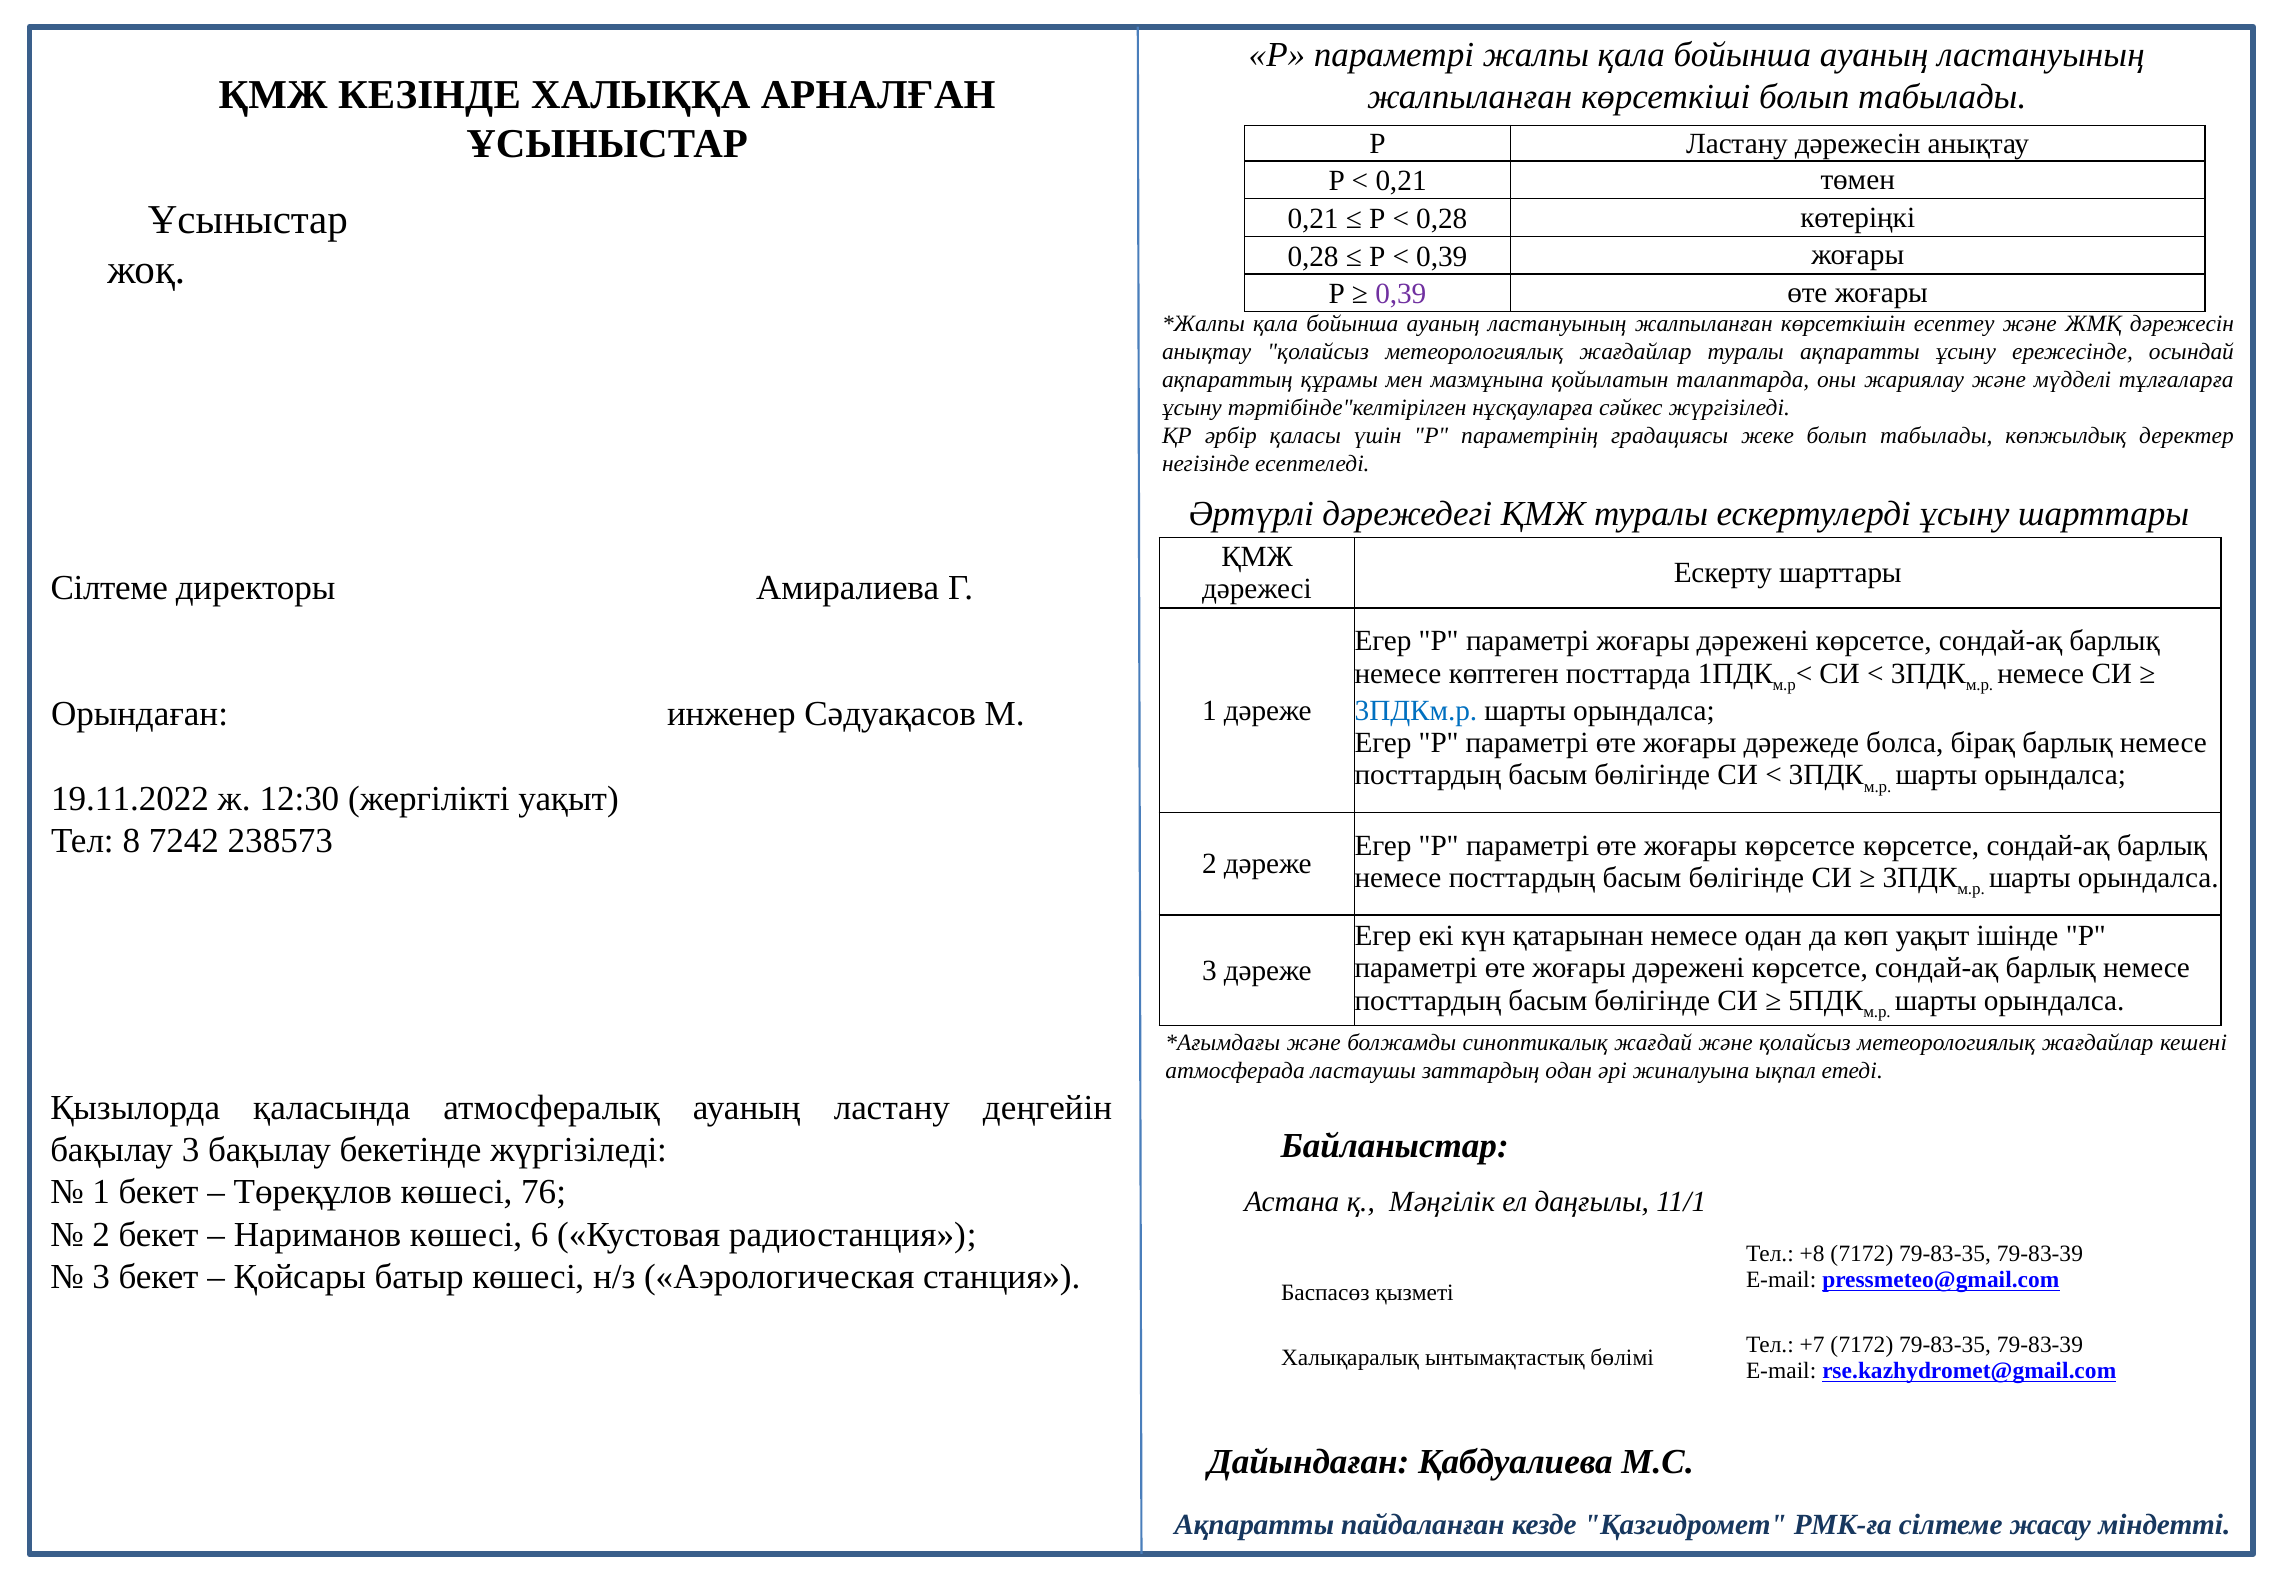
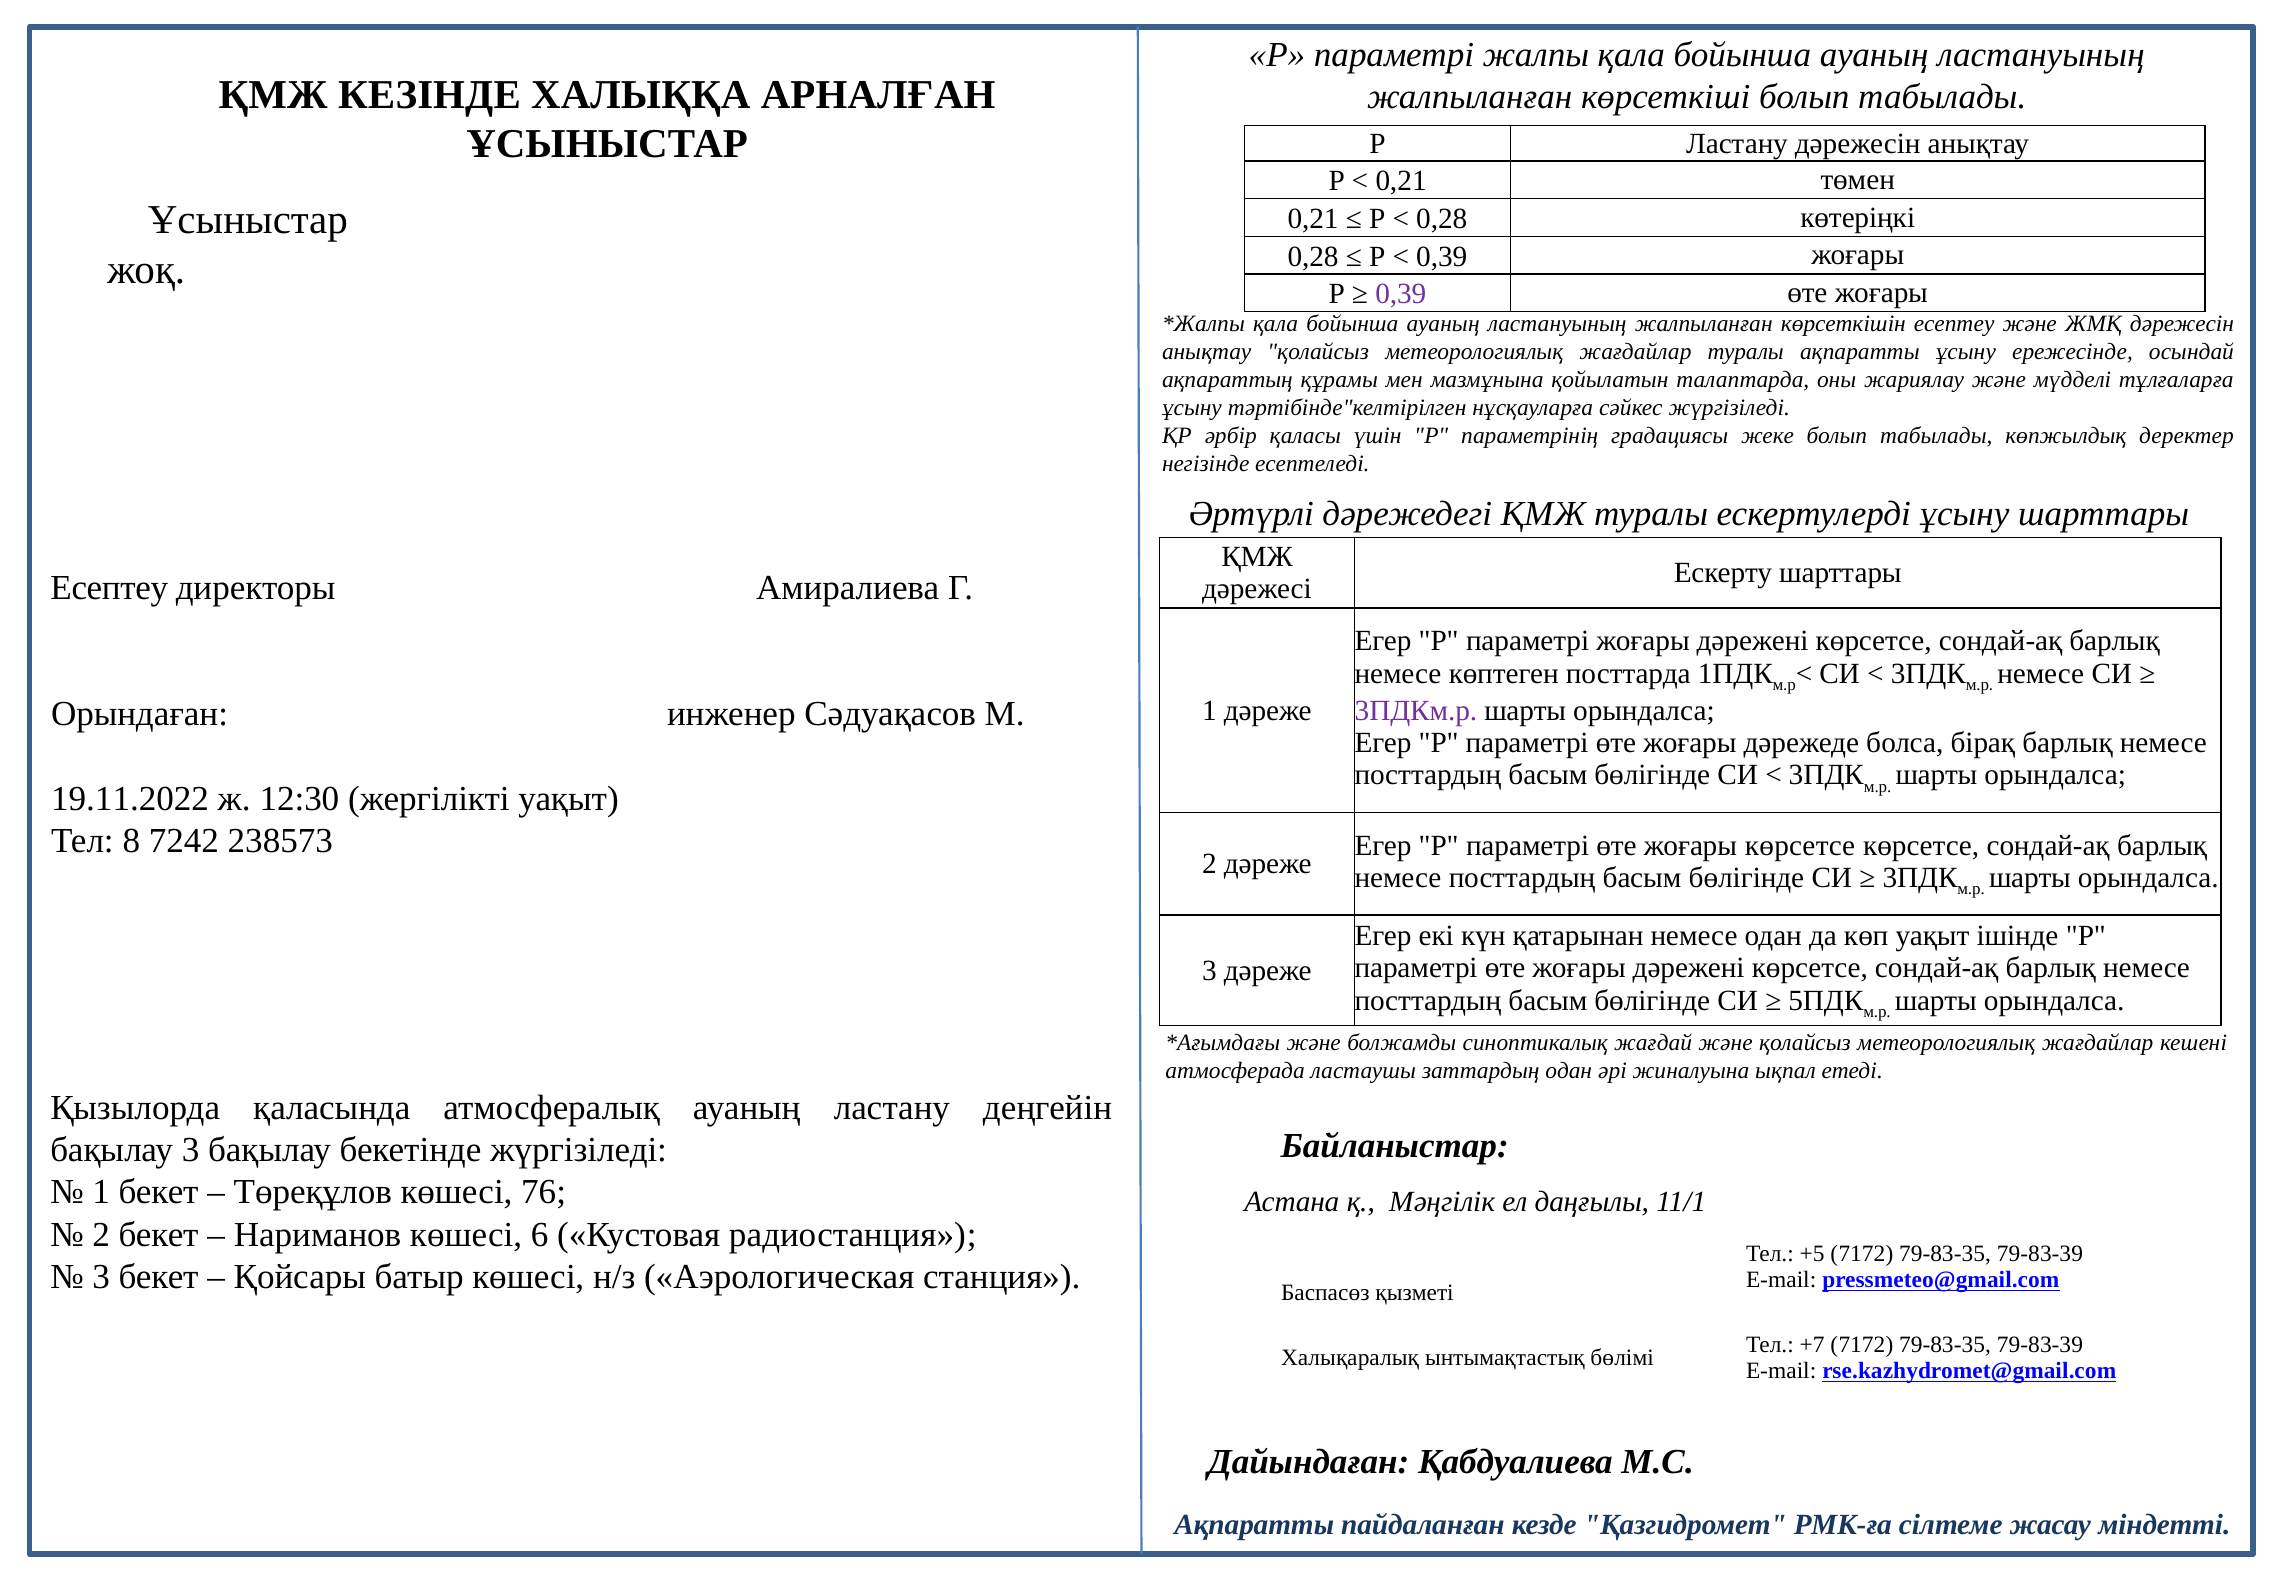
Сілтеме: Сілтеме -> Есептеу (109, 587)
3ПДКм.р colour: blue -> purple (1416, 710)
+8: +8 -> +5 (1812, 1253)
